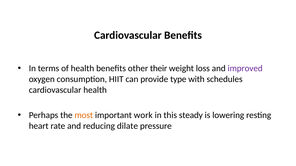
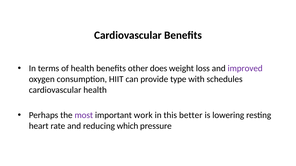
their: their -> does (159, 69)
most colour: orange -> purple (84, 116)
steady: steady -> better (191, 116)
dilate: dilate -> which (128, 126)
